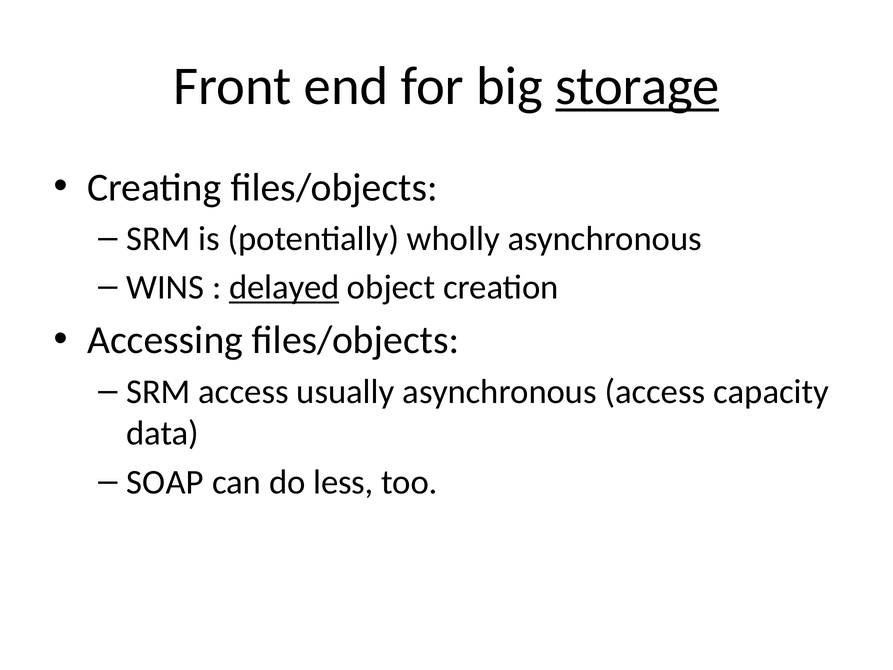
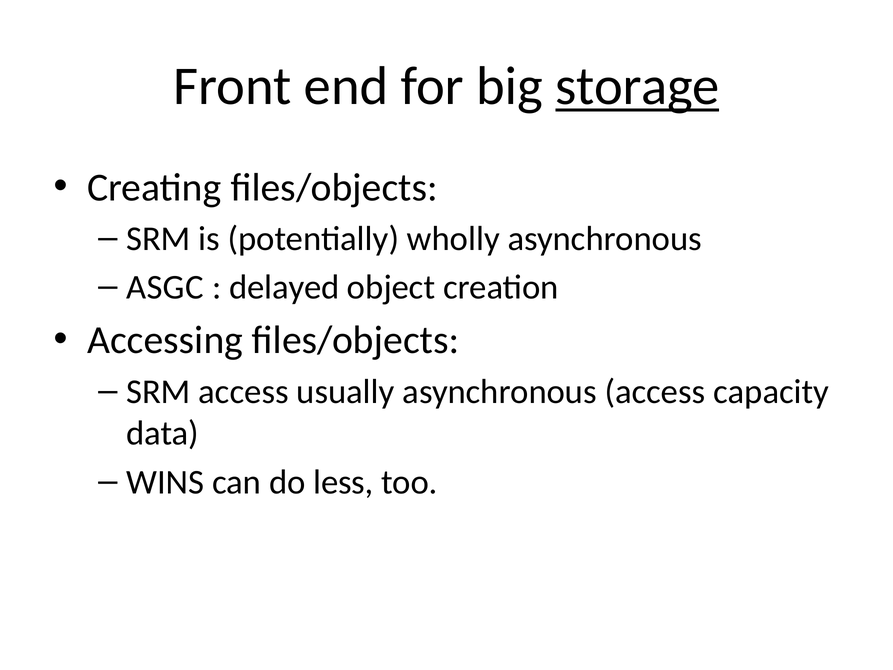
WINS: WINS -> ASGC (165, 287)
delayed underline: present -> none (284, 287)
SOAP: SOAP -> WINS (165, 482)
